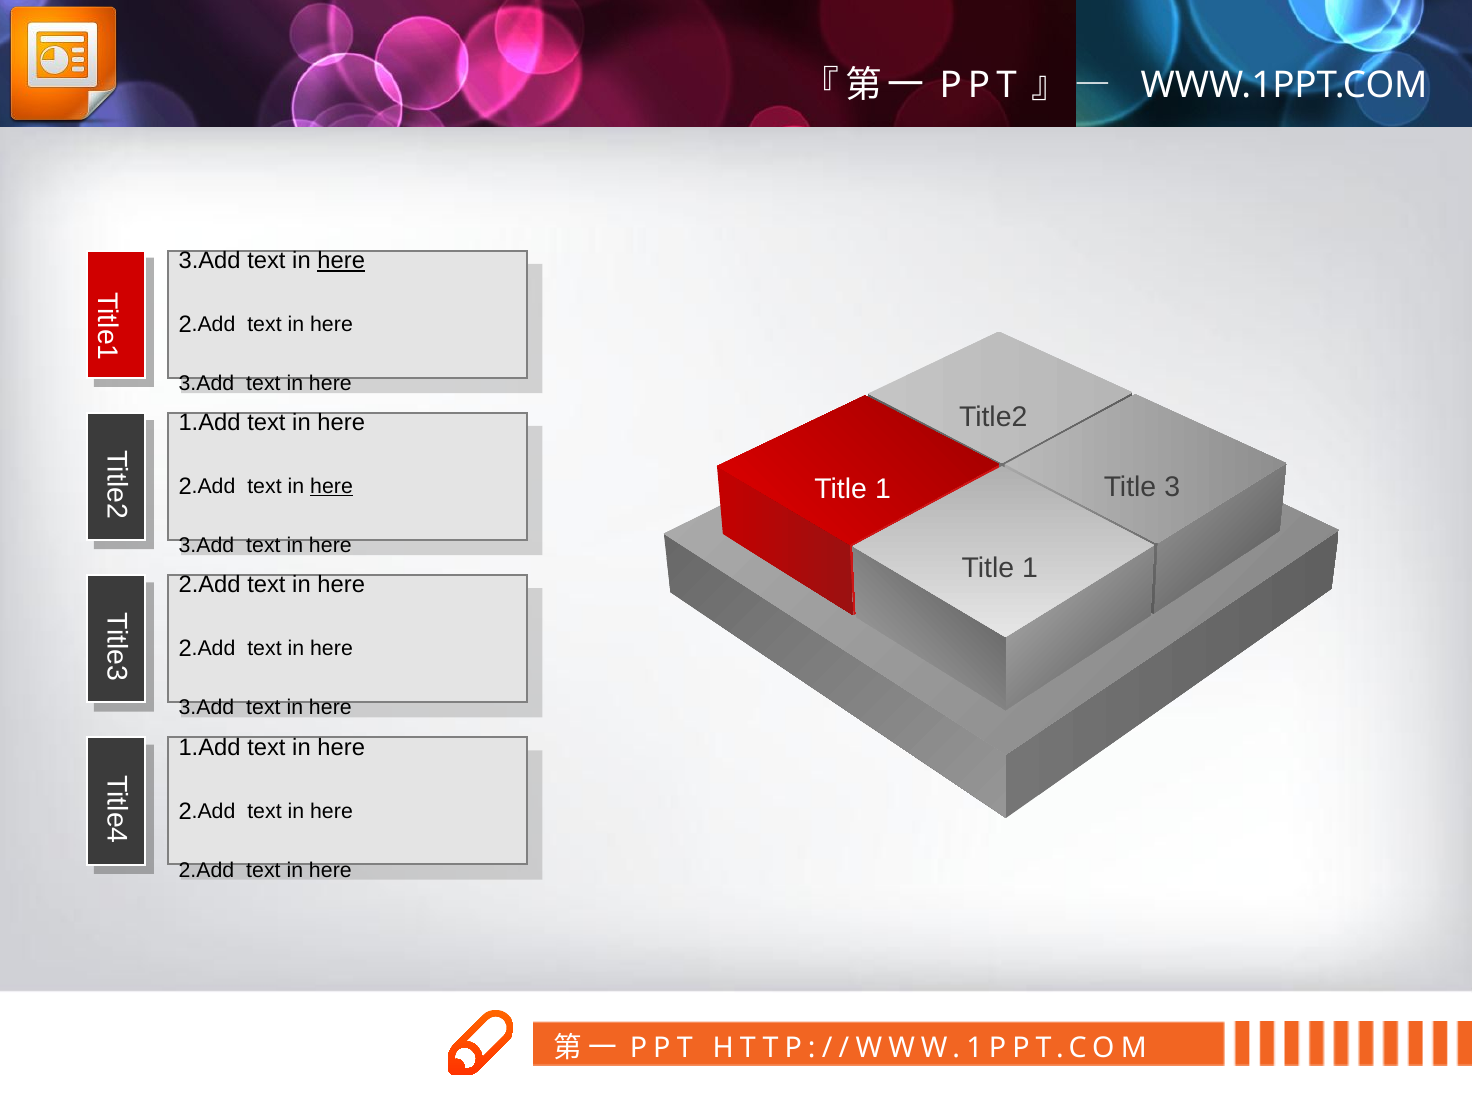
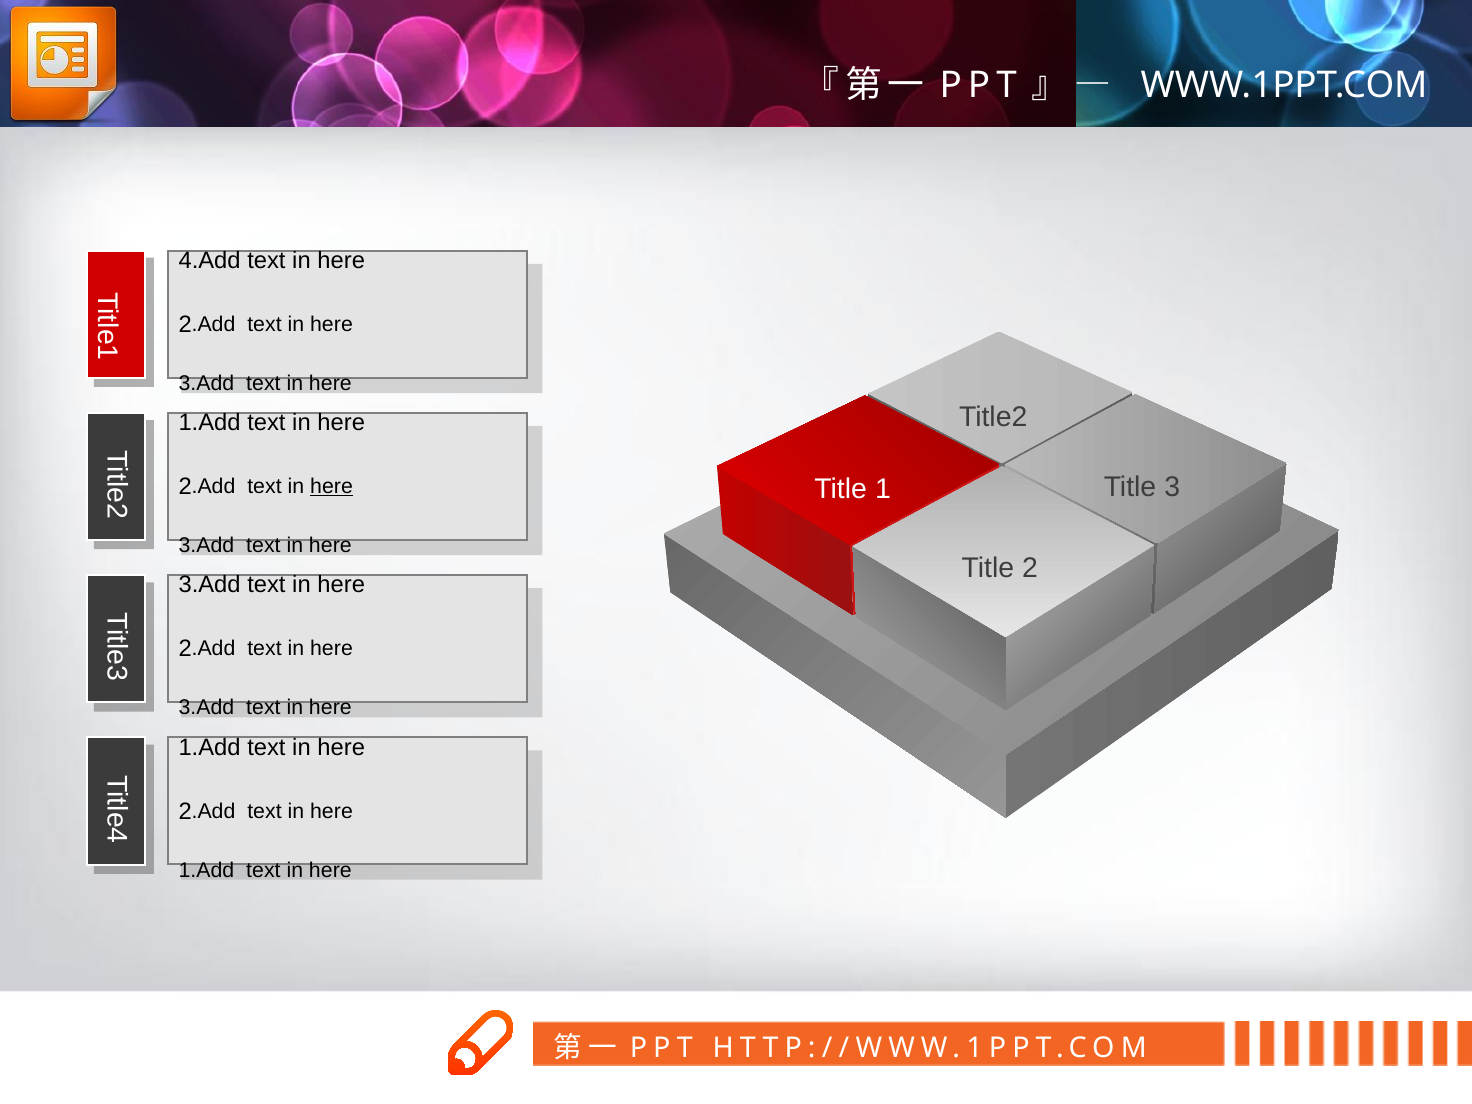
3.Add: 3.Add -> 4.Add (210, 261)
here underline: present -> none (341, 261)
1: 1 -> 2 (1030, 568)
2.Add: 2.Add -> 3.Add (210, 585)
2.Add: 2.Add -> 1.Add (206, 870)
